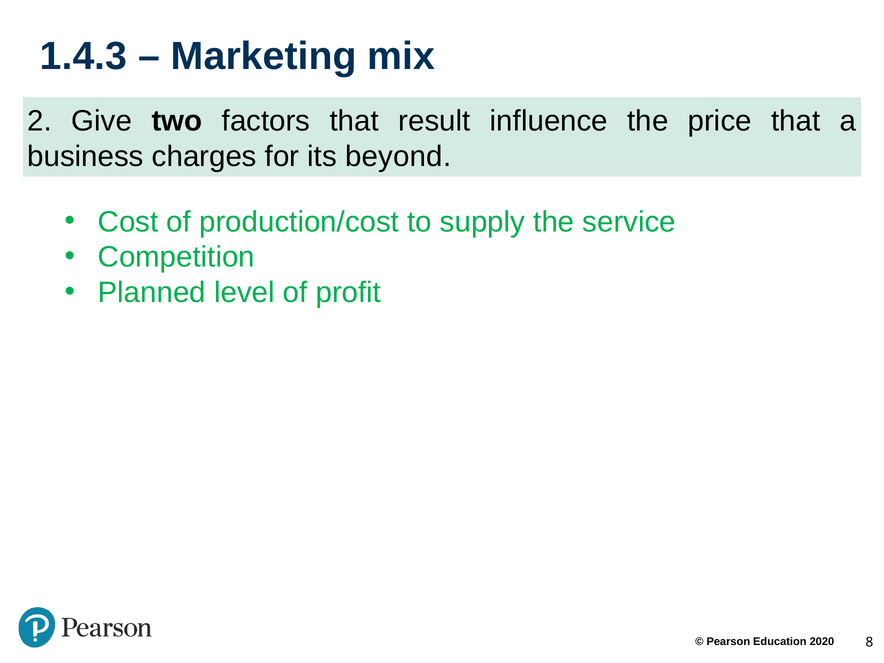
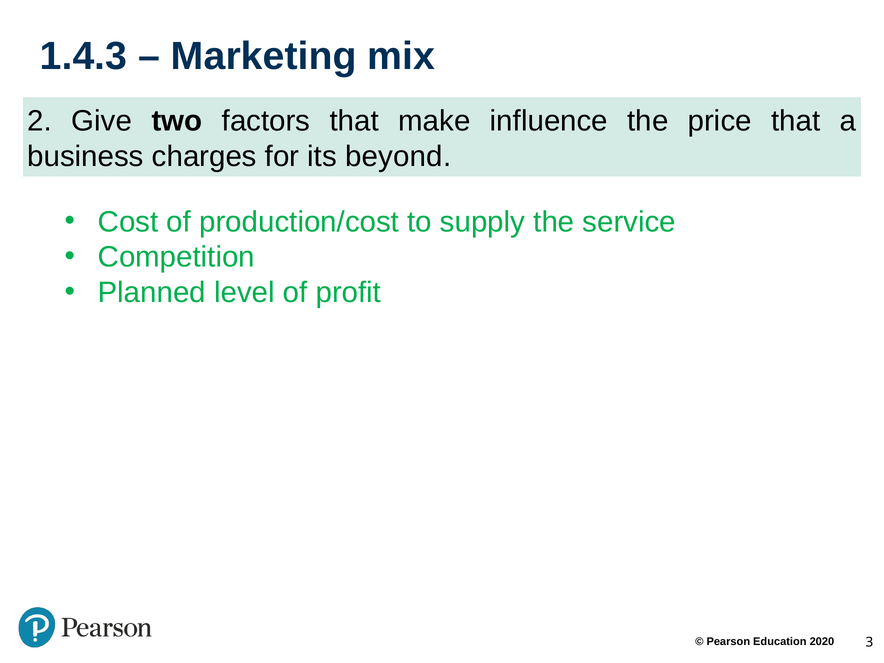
result: result -> make (434, 121)
8: 8 -> 3 (869, 642)
